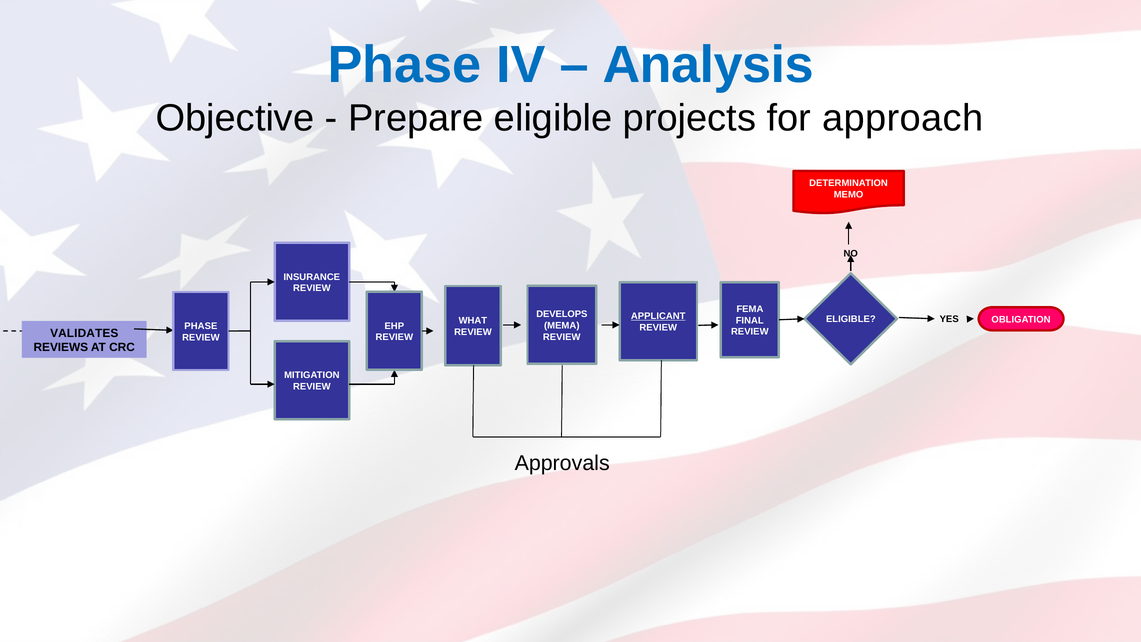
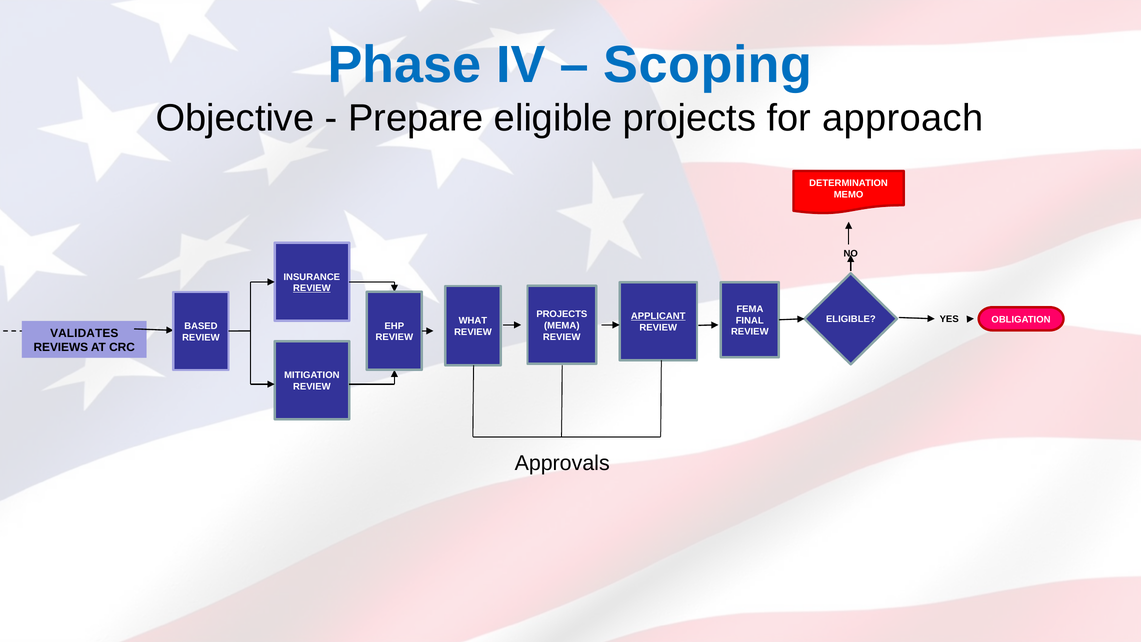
Analysis: Analysis -> Scoping (708, 65)
REVIEW underline: none -> present (312, 288)
DEVELOPS: DEVELOPS -> PROJECTS (562, 314)
PHASE: PHASE -> BASED (201, 326)
